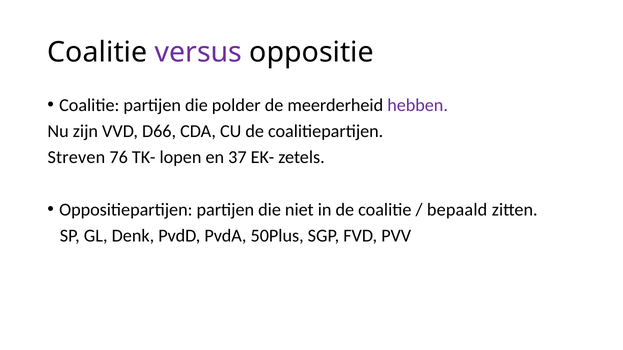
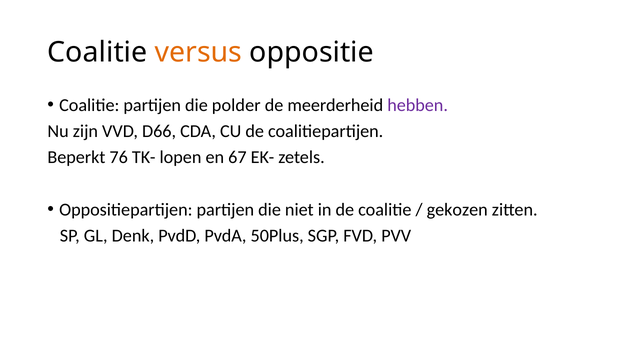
versus colour: purple -> orange (198, 52)
Streven: Streven -> Beperkt (76, 158)
37: 37 -> 67 (237, 158)
bepaald: bepaald -> gekozen (457, 210)
